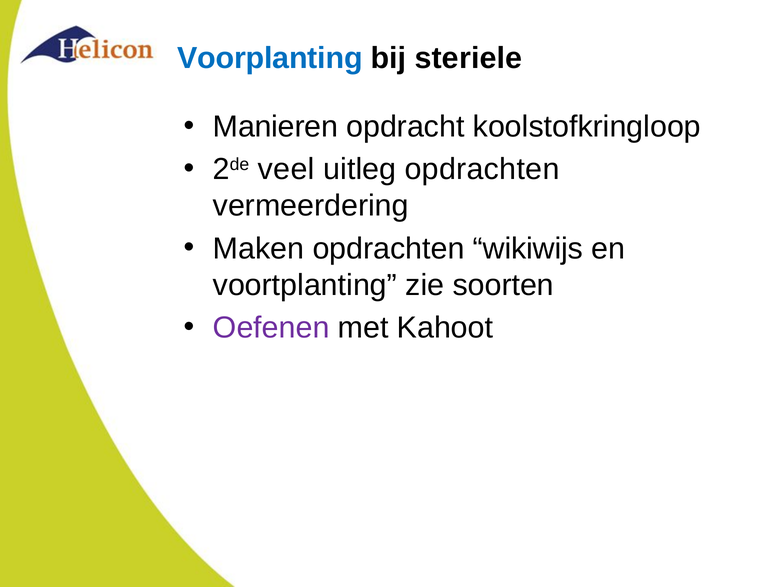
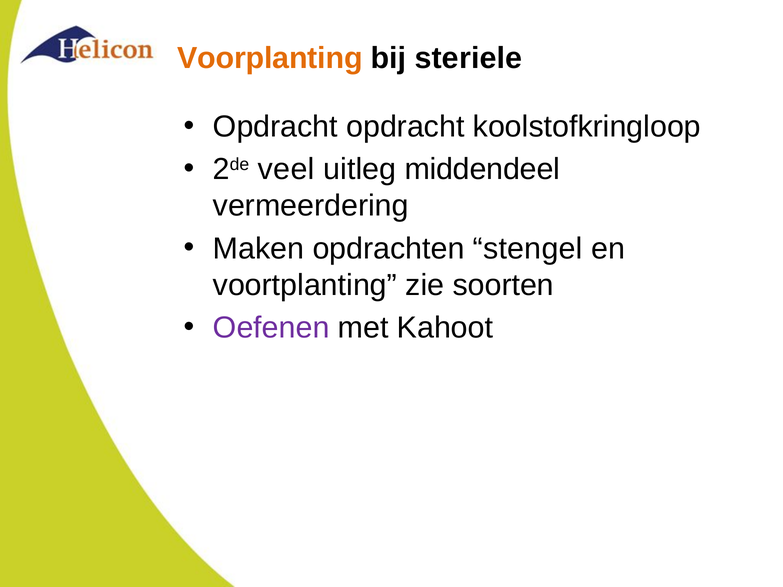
Voorplanting colour: blue -> orange (270, 58)
Manieren: Manieren -> Opdracht (275, 127)
uitleg opdrachten: opdrachten -> middendeel (482, 169)
wikiwijs: wikiwijs -> stengel (528, 249)
